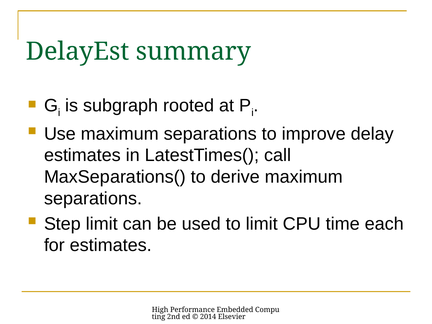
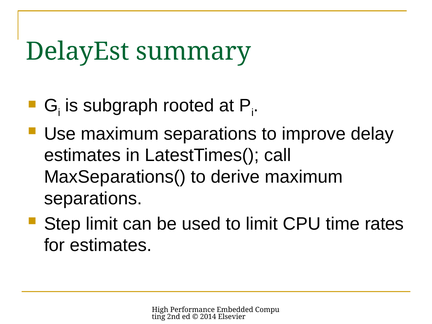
each: each -> rates (384, 224)
